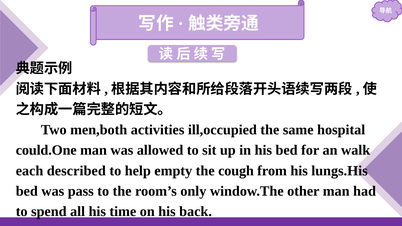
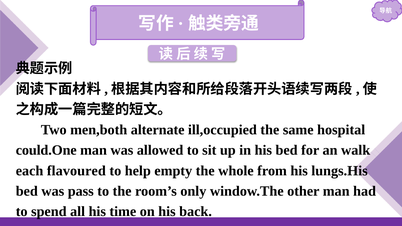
activities: activities -> alternate (158, 130)
described: described -> flavoured (76, 171)
cough: cough -> whole (236, 171)
